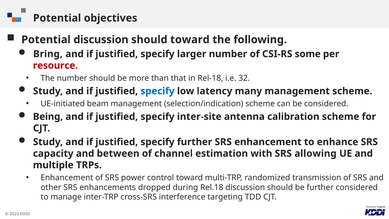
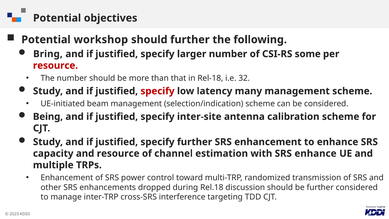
Potential discussion: discussion -> workshop (101, 40)
should toward: toward -> further (190, 40)
specify colour: blue -> red (158, 91)
and between: between -> resource (118, 153)
SRS allowing: allowing -> enhance (316, 153)
